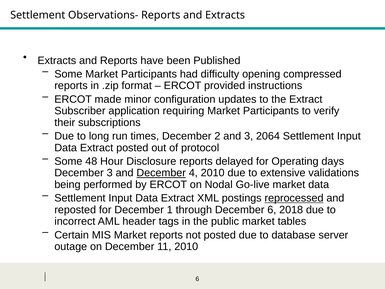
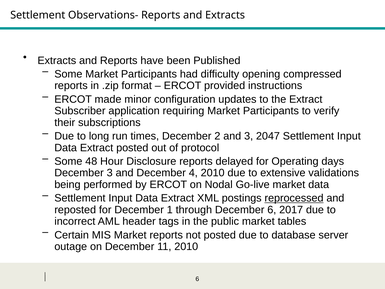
2064: 2064 -> 2047 (268, 136)
December underline: present -> none (161, 173)
2018: 2018 -> 2017 (291, 210)
